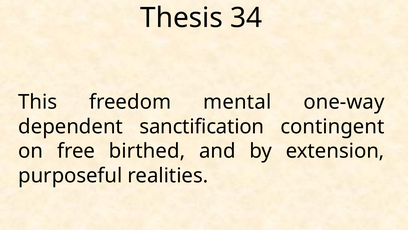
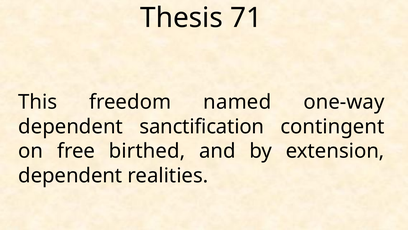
34: 34 -> 71 (246, 18)
mental: mental -> named (237, 102)
purposeful: purposeful -> dependent (70, 175)
